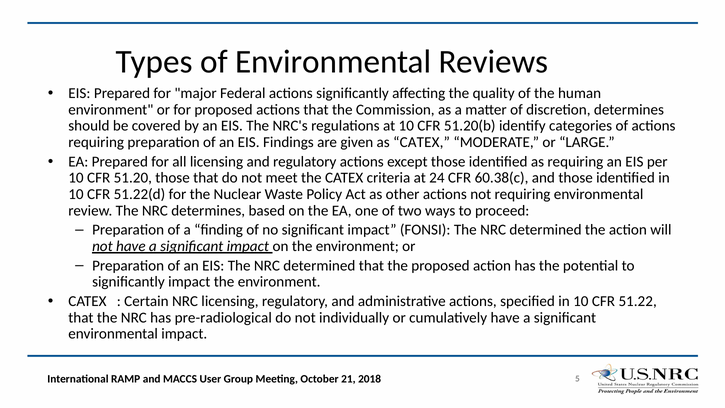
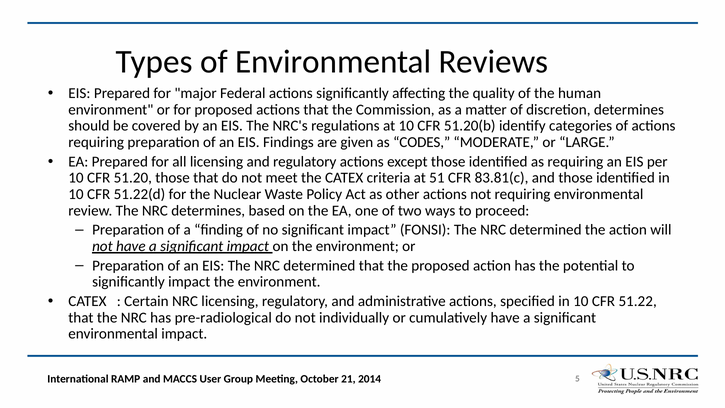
as CATEX: CATEX -> CODES (422, 142)
24: 24 -> 51 (437, 178)
60.38(c: 60.38(c -> 83.81(c (502, 178)
2018: 2018 -> 2014 (370, 379)
